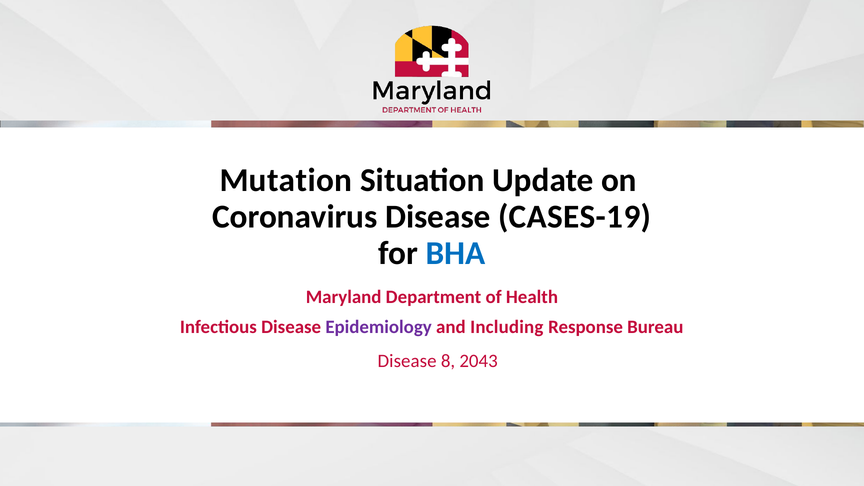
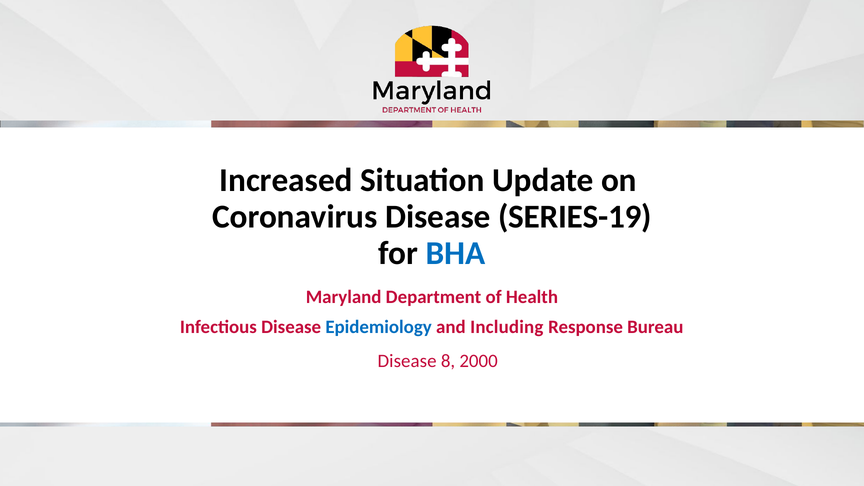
Mutation: Mutation -> Increased (286, 180)
CASES-19: CASES-19 -> SERIES-19 (575, 217)
Epidemiology colour: purple -> blue (379, 327)
2043: 2043 -> 2000 (479, 361)
